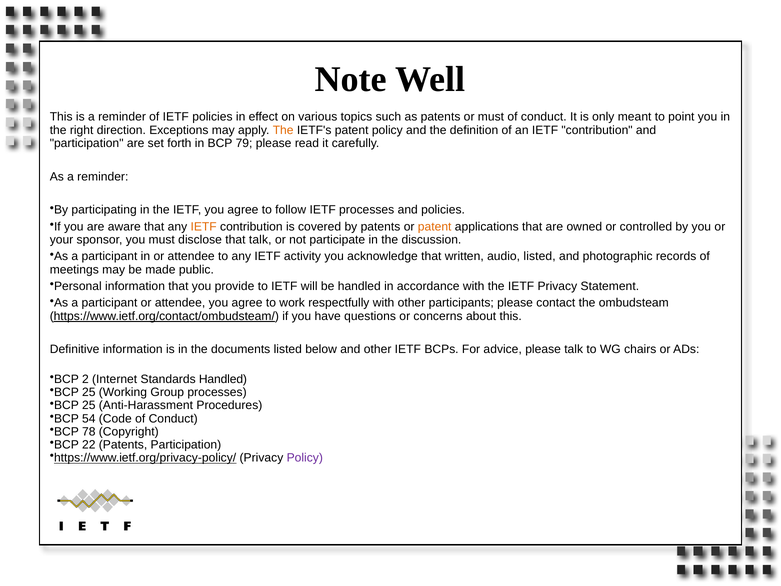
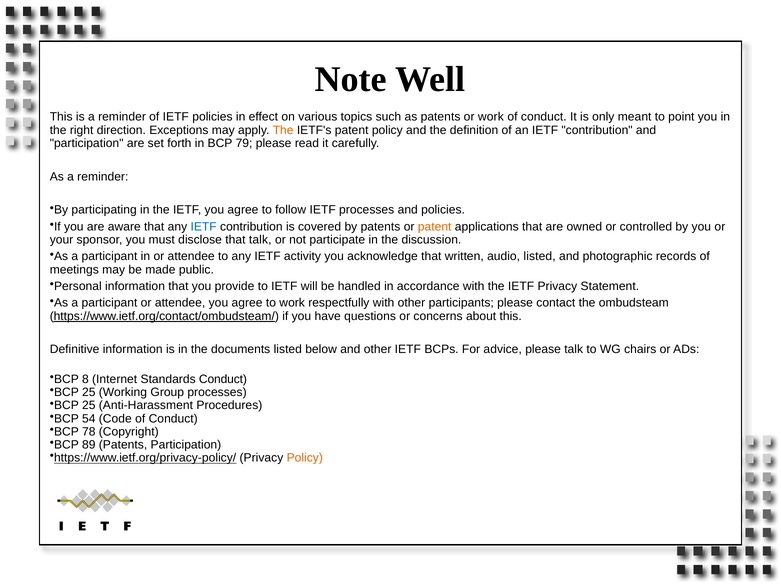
or must: must -> work (491, 117)
IETF colour: orange -> blue (204, 227)
2: 2 -> 8 (85, 379)
Standards Handled: Handled -> Conduct (223, 379)
22: 22 -> 89 (89, 445)
Policy colour: purple -> orange (305, 458)
